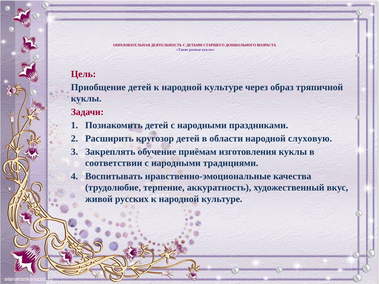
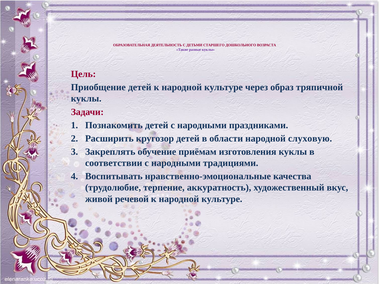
русских: русских -> речевой (132, 199)
